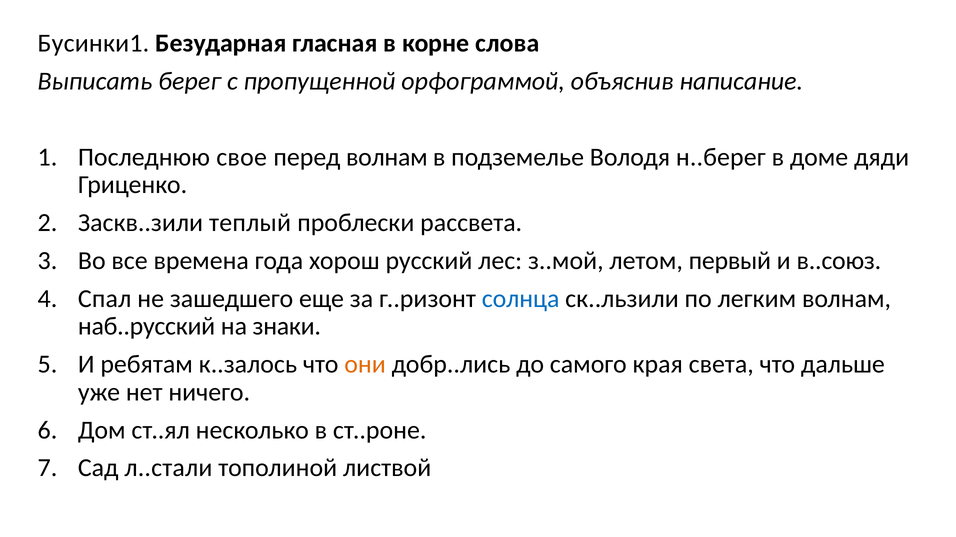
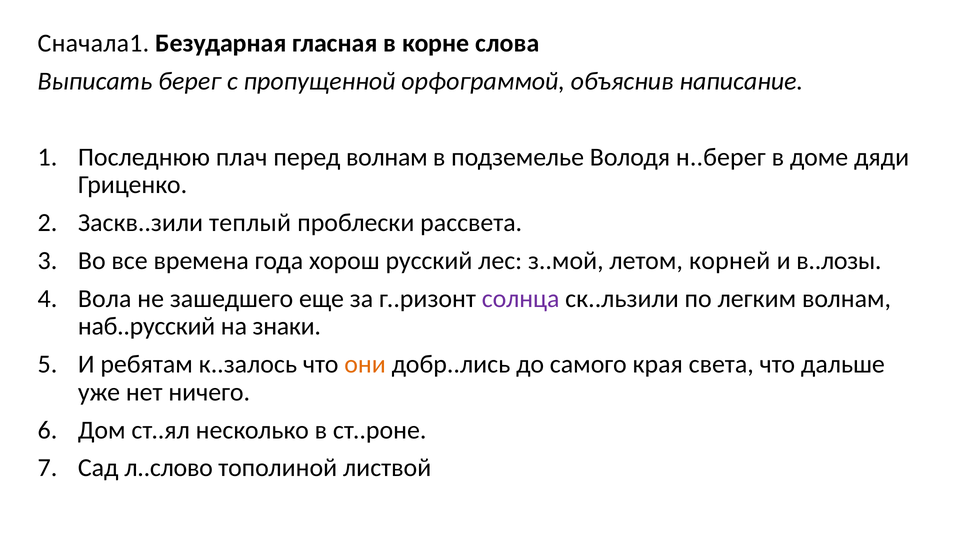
Бусинки1: Бусинки1 -> Сначала1 (93, 43)
свое: свое -> плач (242, 157)
первый: первый -> корней (730, 261)
в..союз: в..союз -> в..лозы (839, 261)
Спал: Спал -> Вола (105, 299)
солнца colour: blue -> purple (521, 299)
л..стали: л..стали -> л..слово (169, 469)
